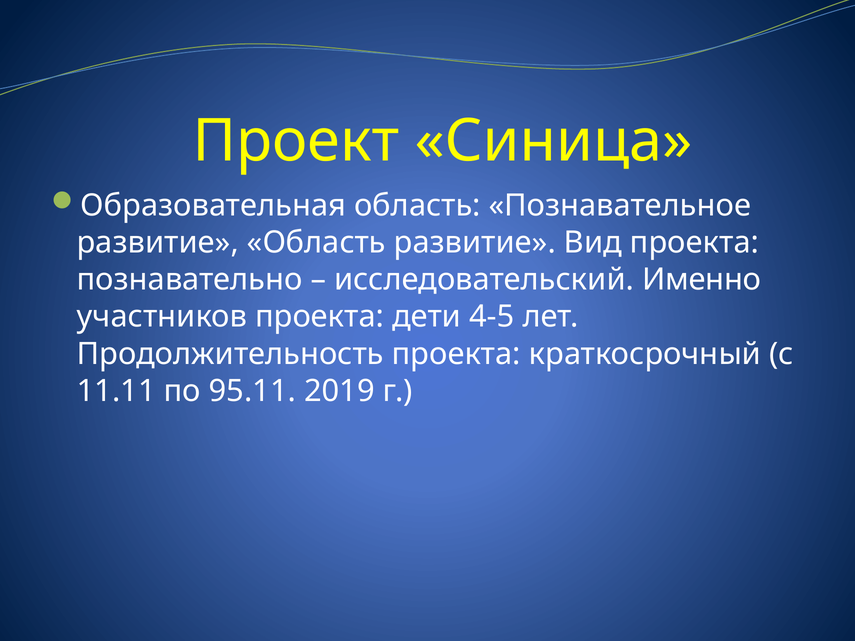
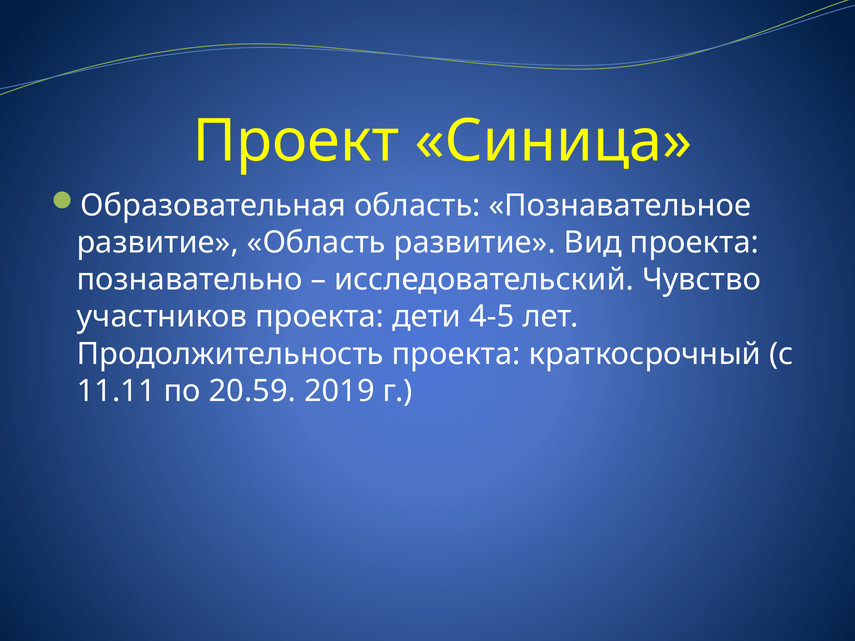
Именно: Именно -> Чувство (701, 280)
95.11: 95.11 -> 20.59 (252, 391)
